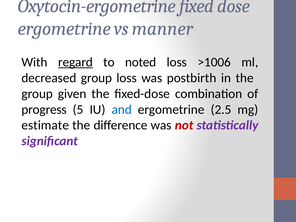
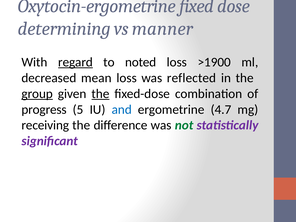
ergometrine: ergometrine -> determining (64, 29)
>1006: >1006 -> >1900 (214, 62)
decreased group: group -> mean (96, 78)
postbirth: postbirth -> reflected (192, 78)
group underline: none -> present (37, 94)
the underline: none -> present (100, 94)
2.5: 2.5 -> 4.7 (221, 109)
estimate: estimate -> receiving (45, 125)
not colour: red -> green (184, 125)
